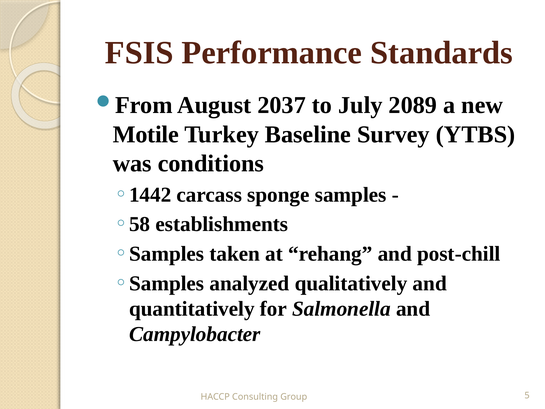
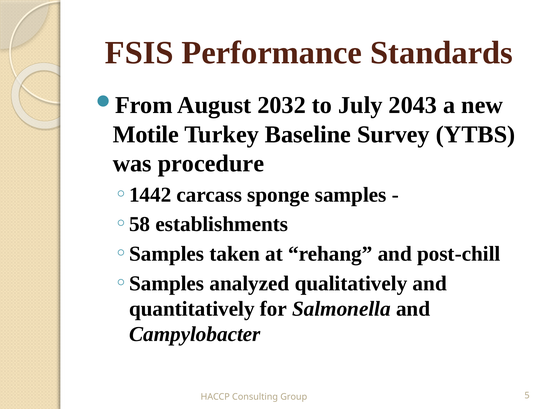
2037: 2037 -> 2032 (282, 105)
2089: 2089 -> 2043 (413, 105)
conditions: conditions -> procedure (211, 163)
